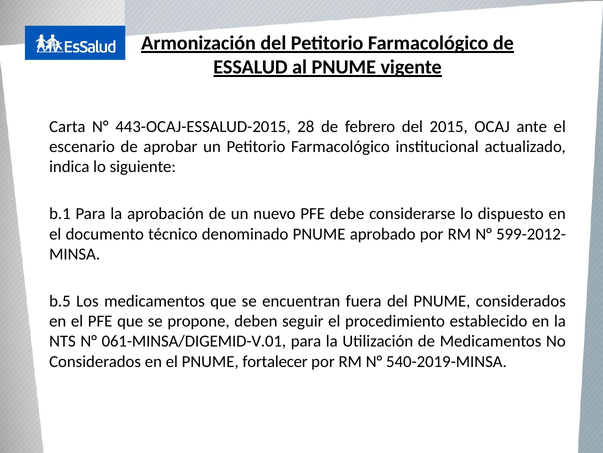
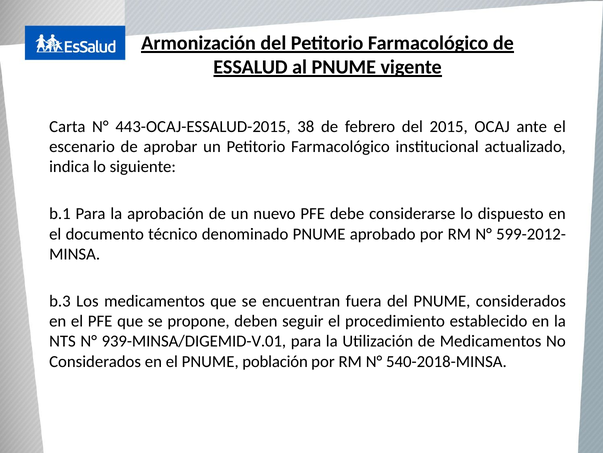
28: 28 -> 38 (306, 126)
b.5: b.5 -> b.3 (60, 301)
061-MINSA/DIGEMID-V.01: 061-MINSA/DIGEMID-V.01 -> 939-MINSA/DIGEMID-V.01 (194, 341)
fortalecer: fortalecer -> población (275, 361)
540-2019-MINSA: 540-2019-MINSA -> 540-2018-MINSA (446, 361)
